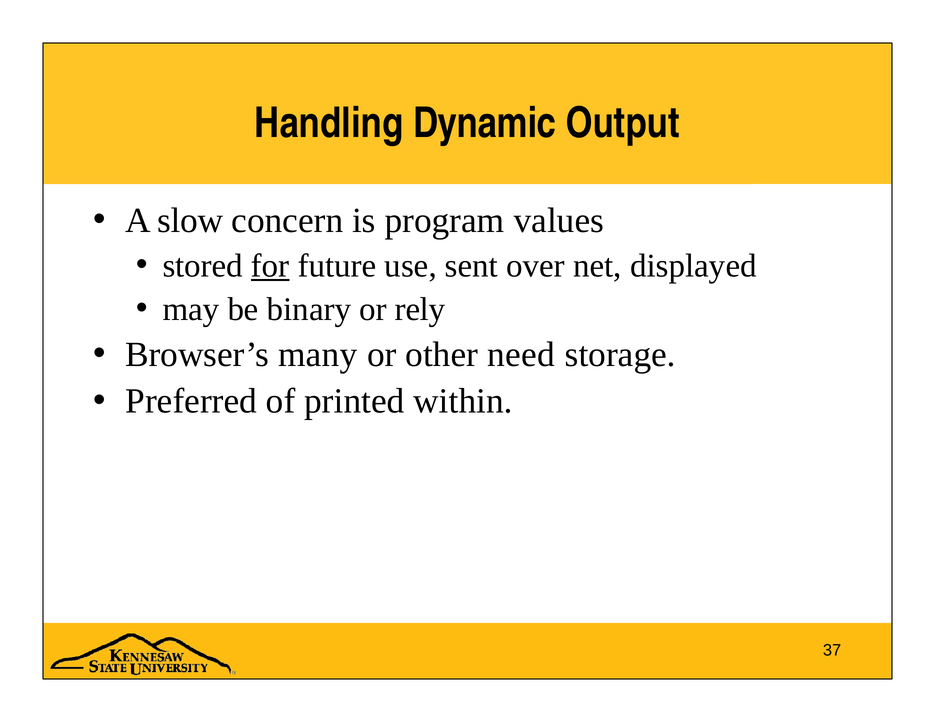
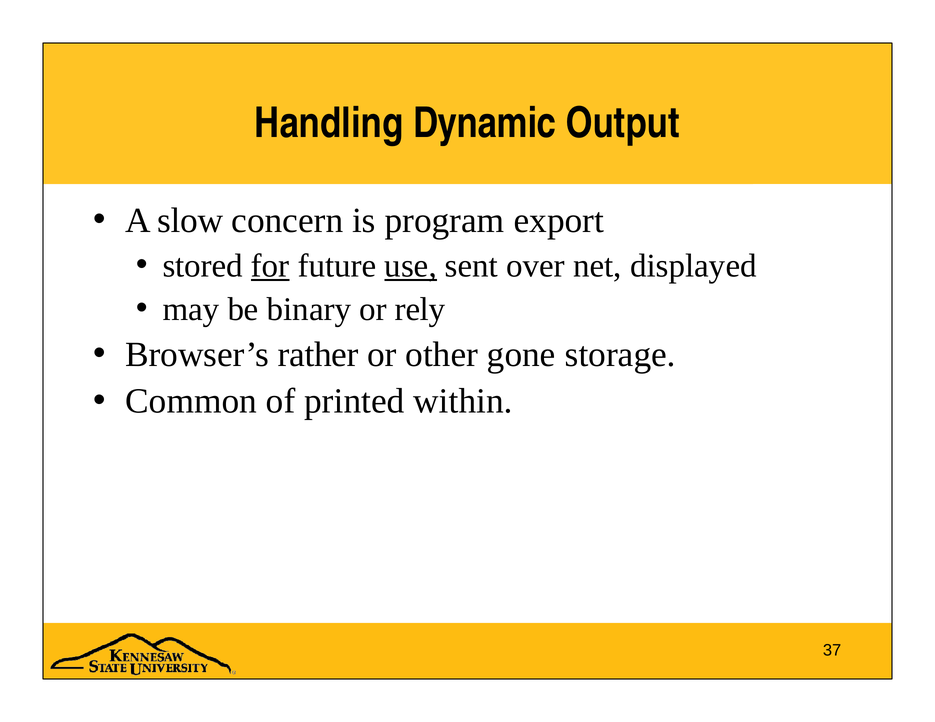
values: values -> export (559, 221)
use underline: none -> present (411, 266)
many: many -> rather (318, 355)
need: need -> gone (521, 355)
Preferred: Preferred -> Common (191, 402)
